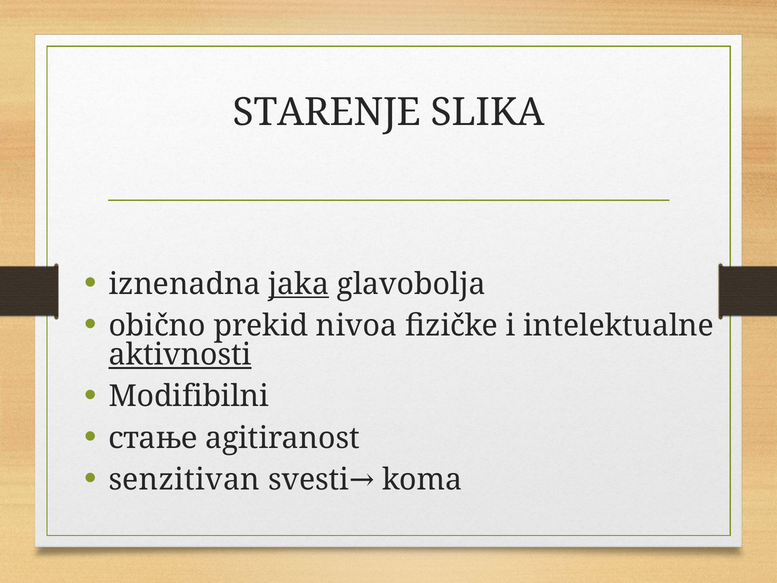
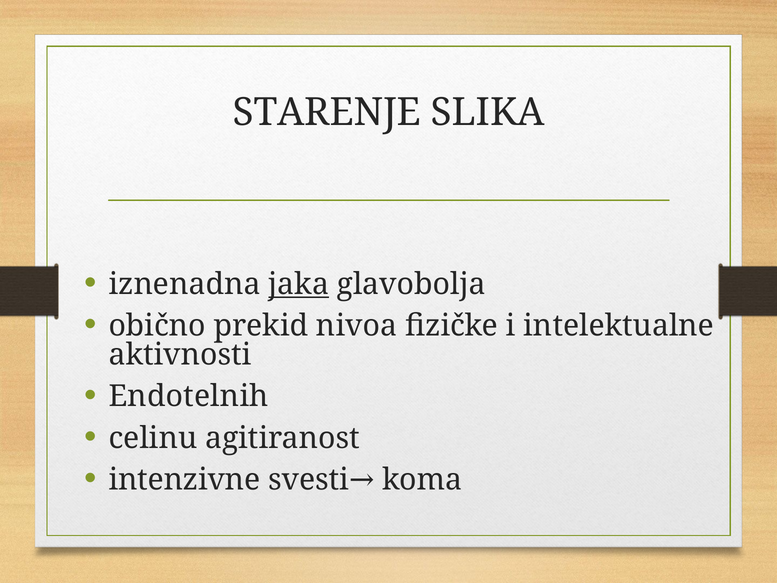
aktivnosti underline: present -> none (180, 355)
Modifibilni: Modifibilni -> Endotelnih (189, 396)
стање: стање -> celinu (153, 438)
senzitivan: senzitivan -> intenzivne (184, 479)
